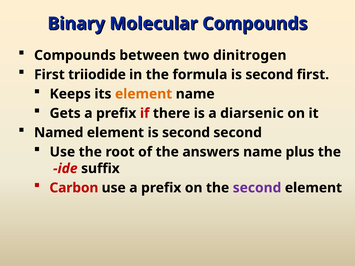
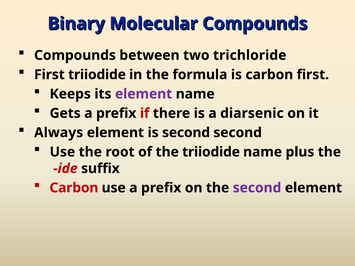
dinitrogen: dinitrogen -> trichloride (250, 55)
formula is second: second -> carbon (269, 75)
element colour: orange -> purple (144, 94)
Named: Named -> Always (59, 133)
the answers: answers -> triiodide (211, 152)
